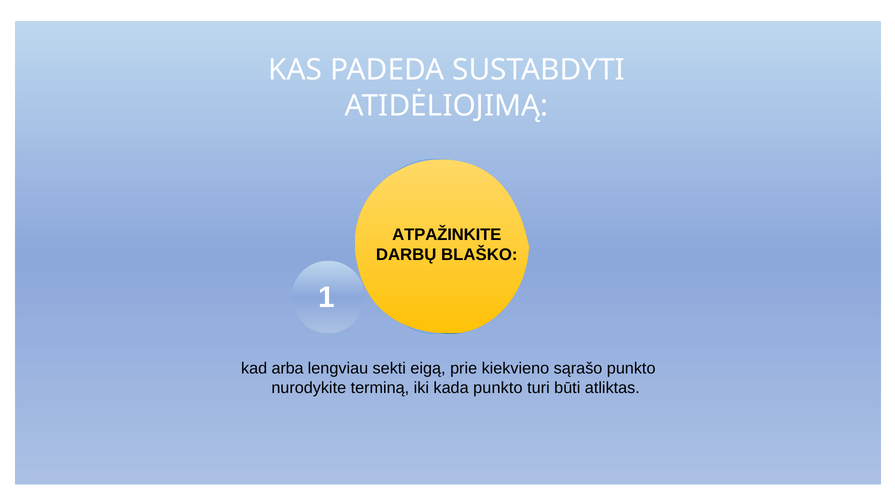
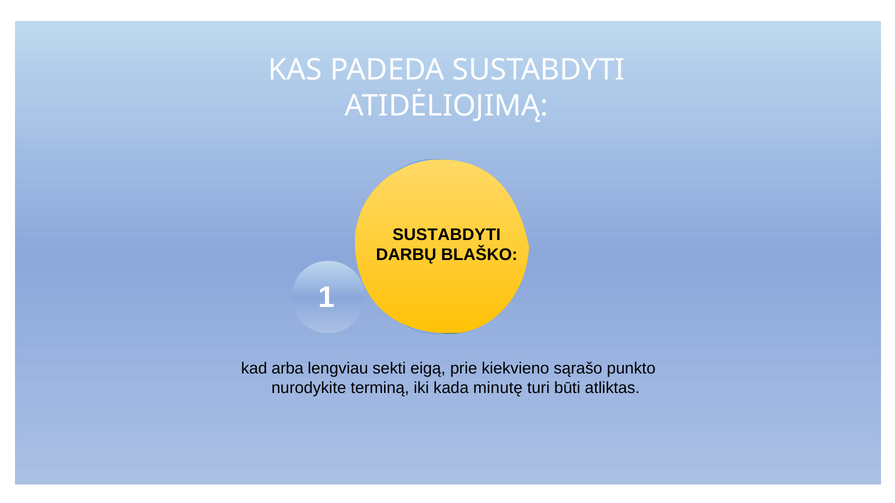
ATPAŽINKITE: ATPAŽINKITE -> SUSTABDYTI (447, 235)
kada punkto: punkto -> minutę (498, 388)
